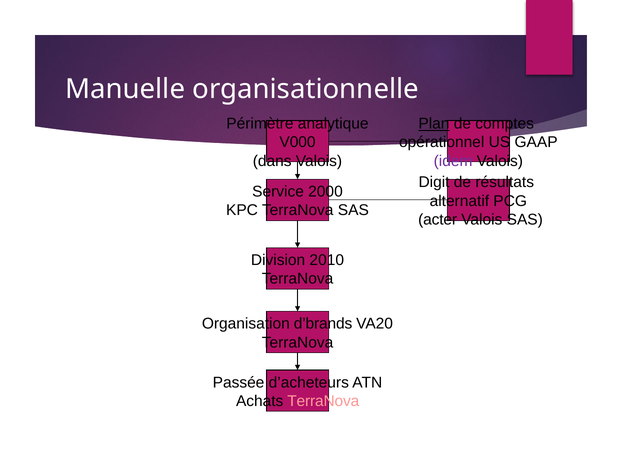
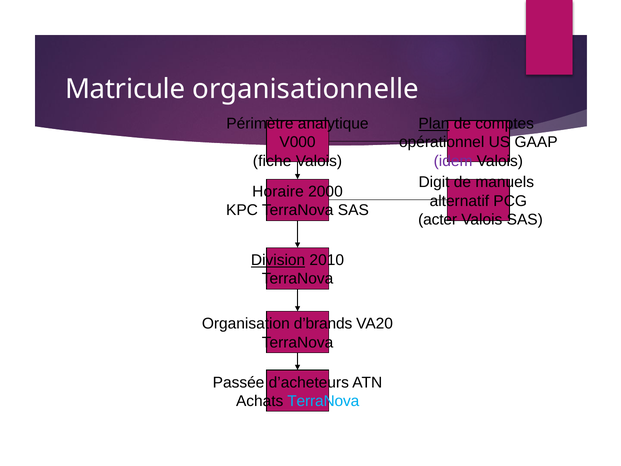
Manuelle: Manuelle -> Matricule (125, 89)
dans: dans -> fiche (272, 161)
résultats: résultats -> manuels (505, 182)
Service: Service -> Horaire (278, 192)
Division underline: none -> present (278, 260)
TerraNova colour: pink -> light blue (323, 401)
